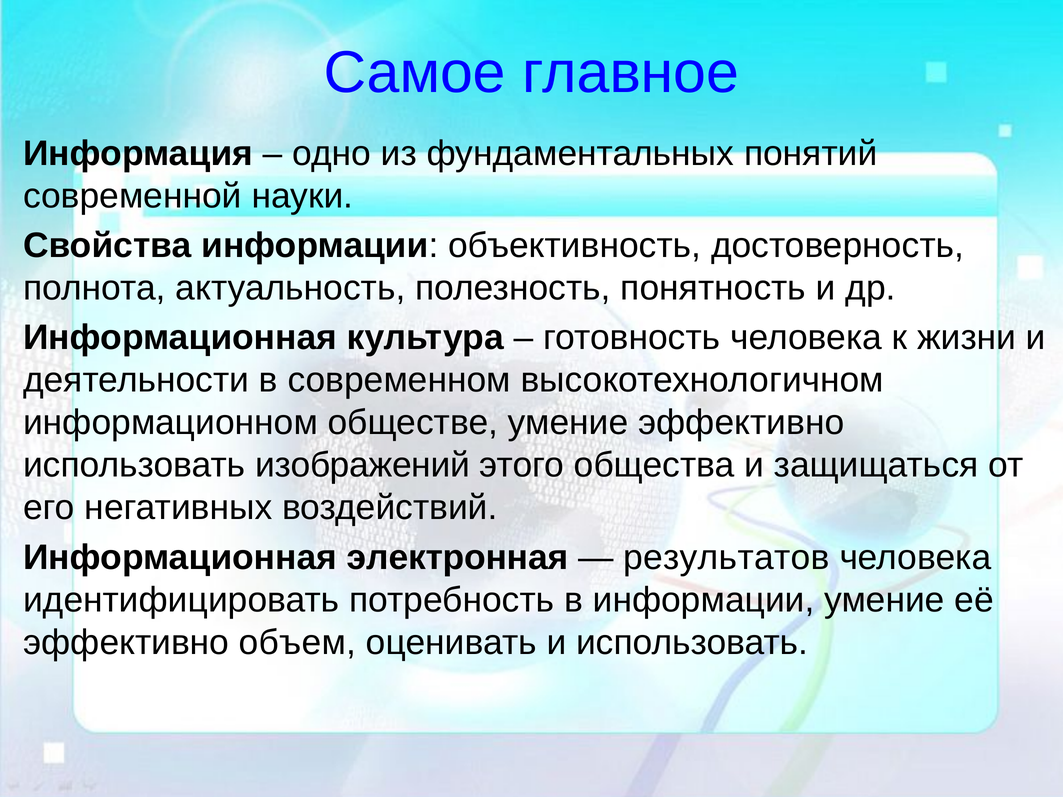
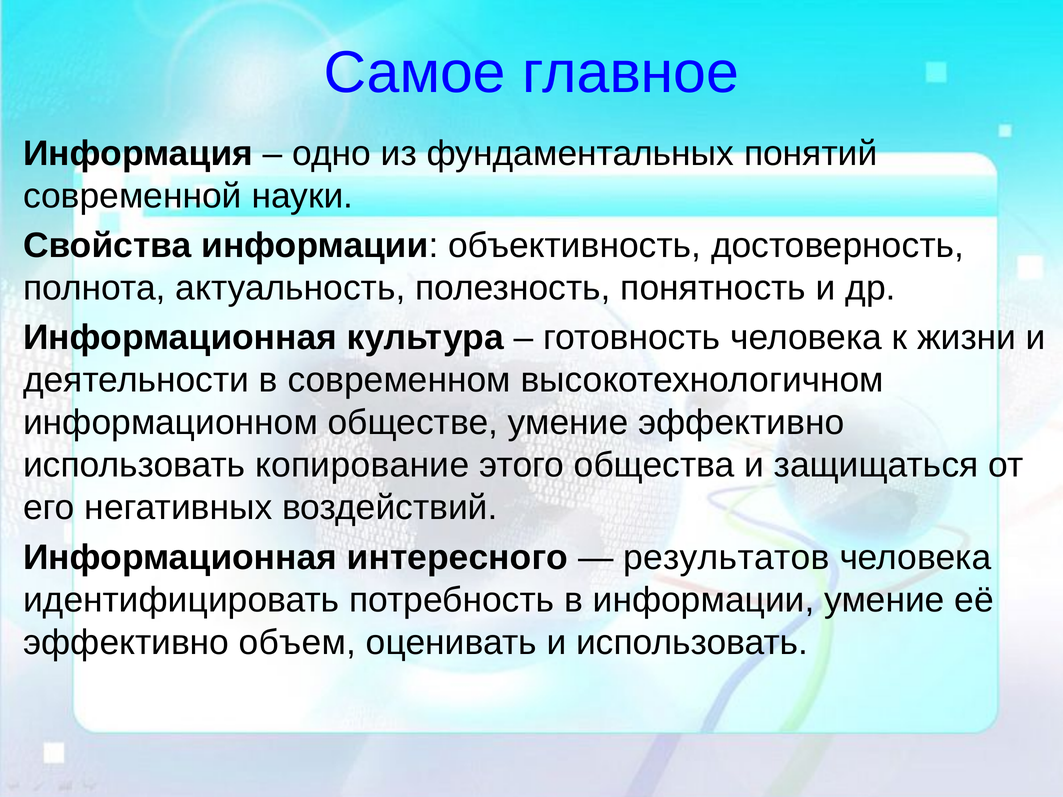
изображений: изображений -> копирование (362, 465)
электронная: электронная -> интересного (457, 558)
